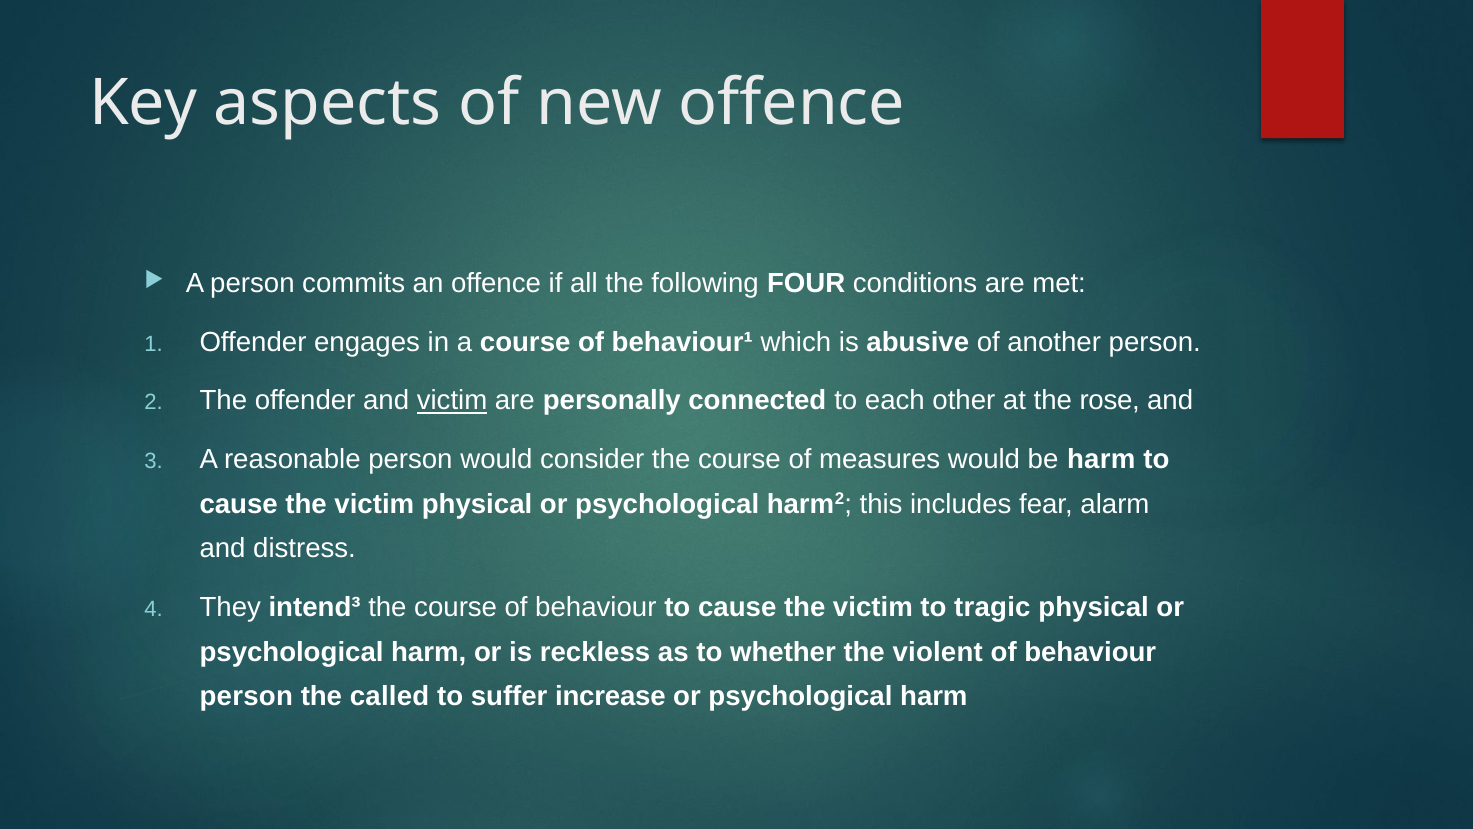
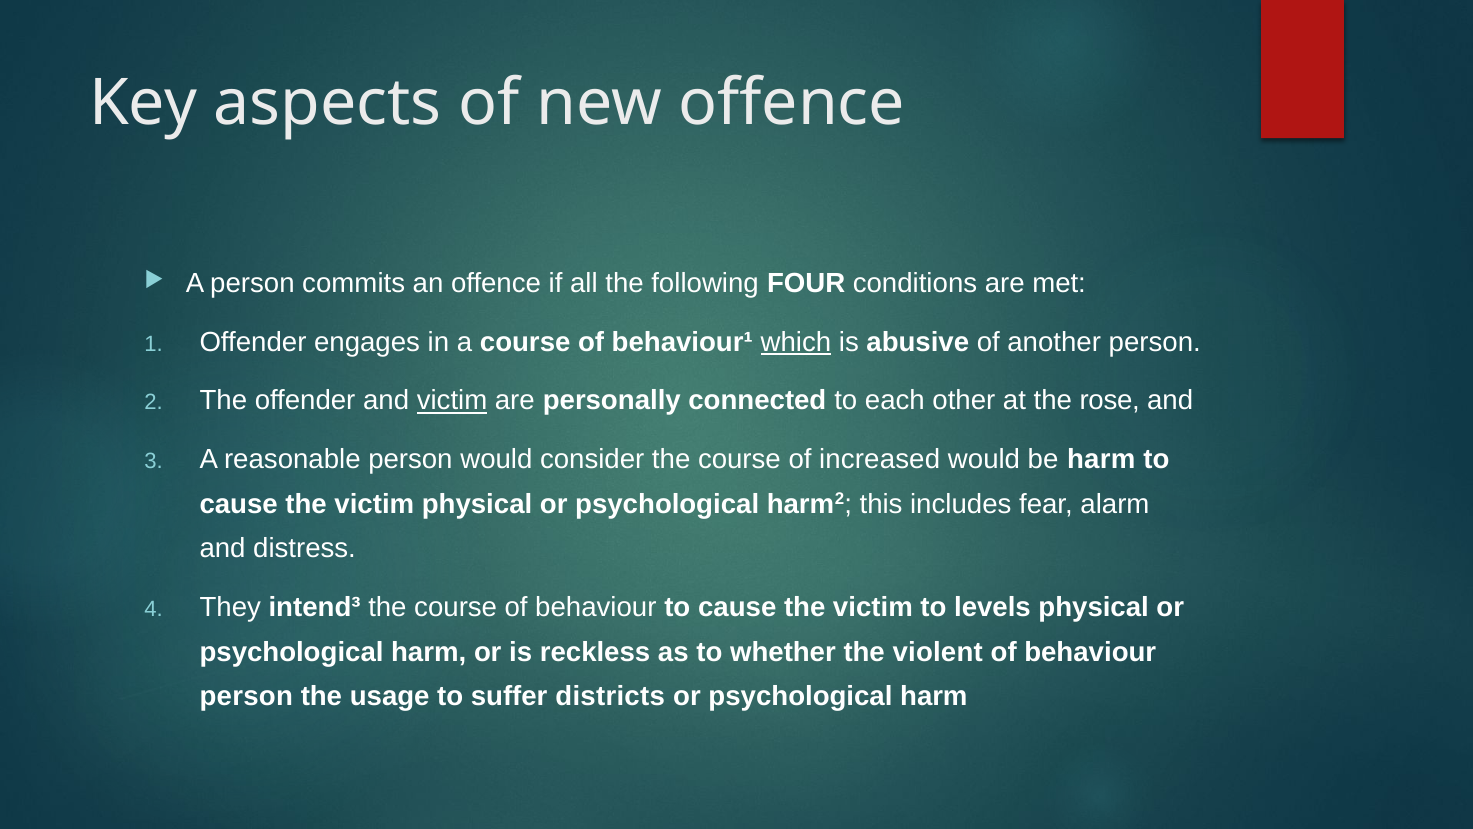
which underline: none -> present (796, 342)
measures: measures -> increased (880, 459)
tragic: tragic -> levels (992, 607)
called: called -> usage (390, 696)
increase: increase -> districts (610, 696)
